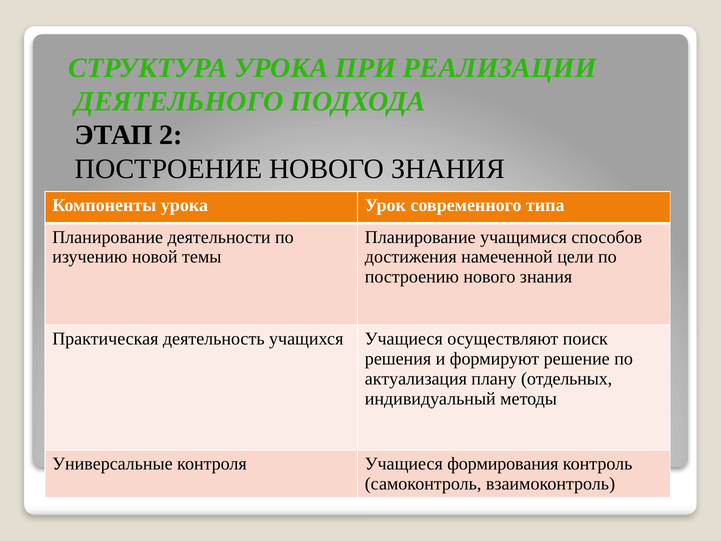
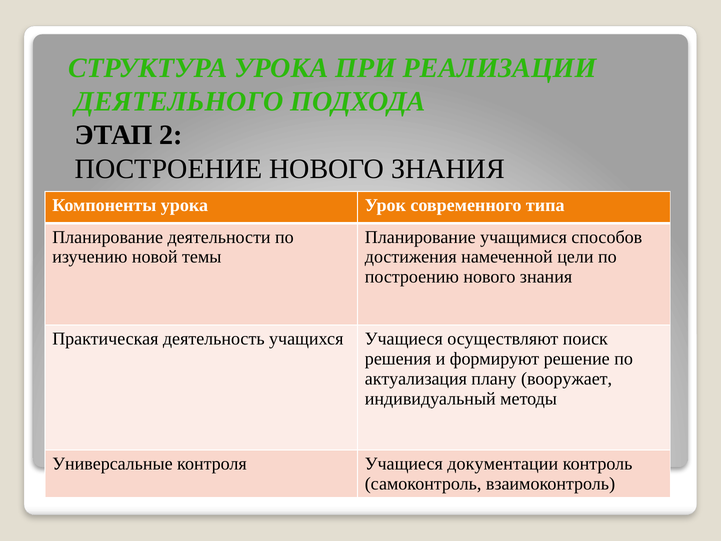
отдельных: отдельных -> вооружает (567, 378)
формирования: формирования -> документации (503, 464)
